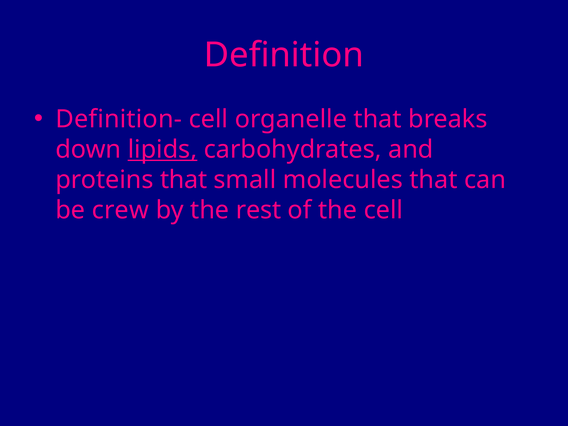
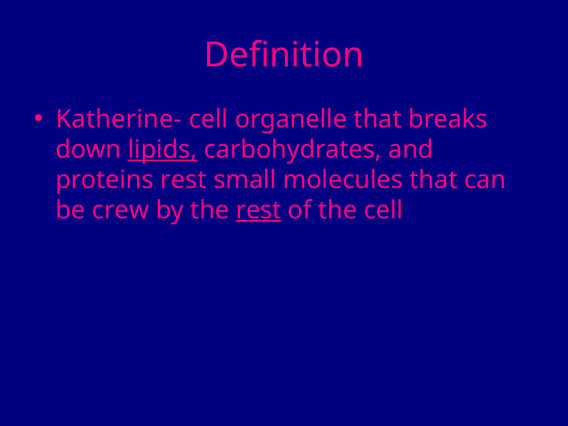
Definition-: Definition- -> Katherine- (119, 119)
proteins that: that -> rest (183, 180)
rest underline: none -> present (258, 210)
